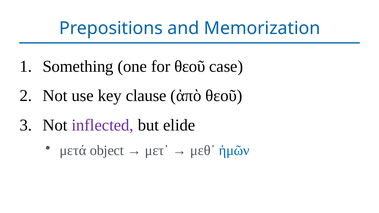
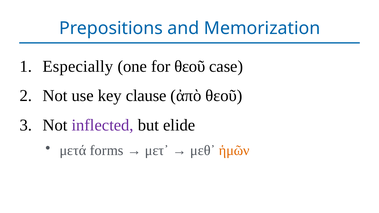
Something: Something -> Especially (78, 66)
object: object -> forms (107, 151)
ἡμῶν colour: blue -> orange (234, 151)
